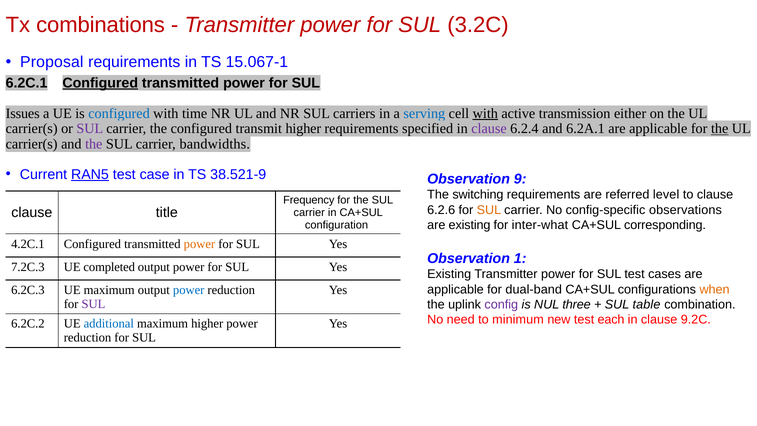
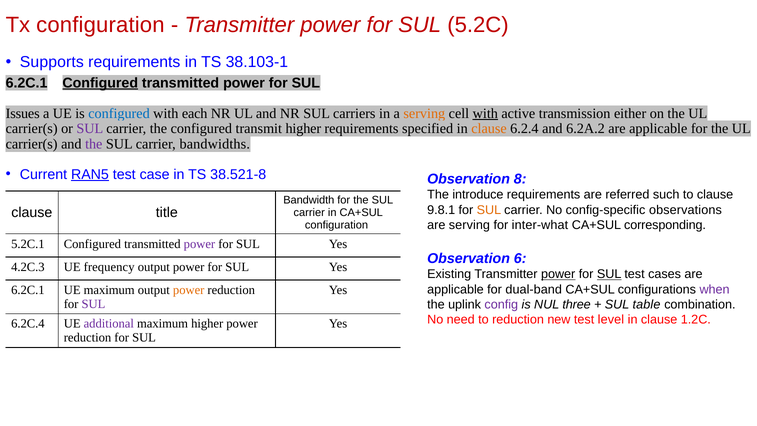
Tx combinations: combinations -> configuration (100, 25)
3.2C: 3.2C -> 5.2C (478, 25)
Proposal: Proposal -> Supports (52, 62)
15.067-1: 15.067-1 -> 38.103-1 (257, 62)
time: time -> each (195, 113)
serving colour: blue -> orange (424, 113)
clause colour: purple -> orange (489, 129)
6.2A.1: 6.2A.1 -> 6.2A.2 (585, 129)
the underline: present -> none (720, 129)
38.521-9: 38.521-9 -> 38.521-8 (238, 174)
9: 9 -> 8 (520, 179)
switching: switching -> introduce (478, 195)
level: level -> such (666, 195)
Frequency: Frequency -> Bandwidth (309, 200)
6.2.6: 6.2.6 -> 9.8.1 (441, 210)
are existing: existing -> serving (469, 225)
4.2C.1: 4.2C.1 -> 5.2C.1 (28, 244)
power colour: orange -> purple (199, 244)
1: 1 -> 6 (520, 258)
7.2C.3: 7.2C.3 -> 4.2C.3 (28, 267)
completed: completed -> frequency (109, 267)
power underline: none -> present (558, 274)
SUL underline: none -> present (609, 274)
when colour: orange -> purple (715, 289)
6.2C.3: 6.2C.3 -> 6.2C.1 (28, 290)
power colour: blue -> orange (189, 290)
to minimum: minimum -> reduction (518, 320)
each: each -> level (611, 320)
9.2C: 9.2C -> 1.2C (696, 320)
6.2C.2: 6.2C.2 -> 6.2C.4 (28, 324)
additional colour: blue -> purple (109, 324)
